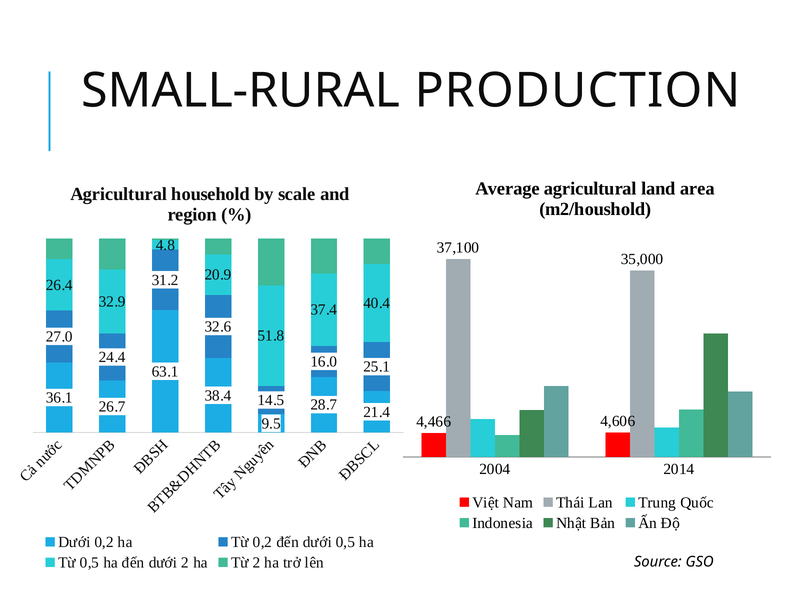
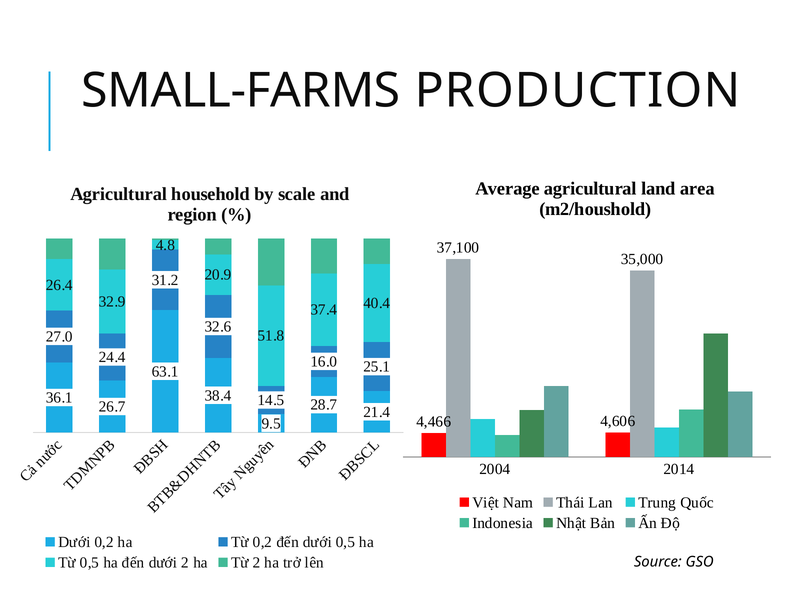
SMALL-RURAL: SMALL-RURAL -> SMALL-FARMS (241, 91)
